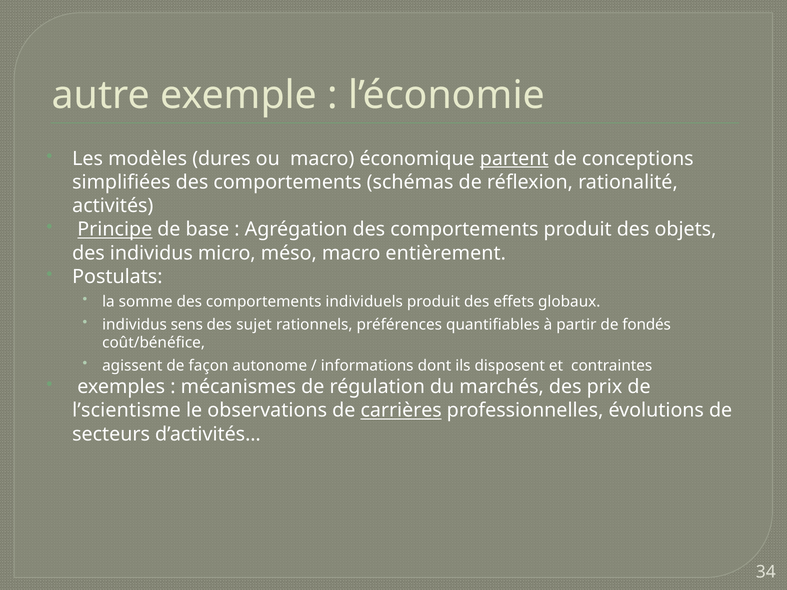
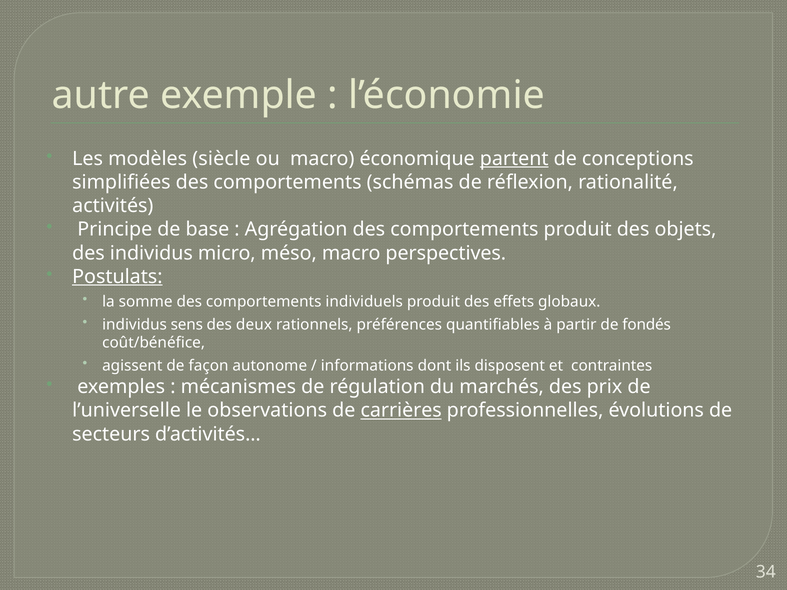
dures: dures -> siècle (221, 159)
Principe underline: present -> none (115, 230)
entièrement: entièrement -> perspectives (446, 253)
Postulats underline: none -> present (117, 277)
sujet: sujet -> deux (254, 325)
l’scientisme: l’scientisme -> l’universelle (127, 411)
